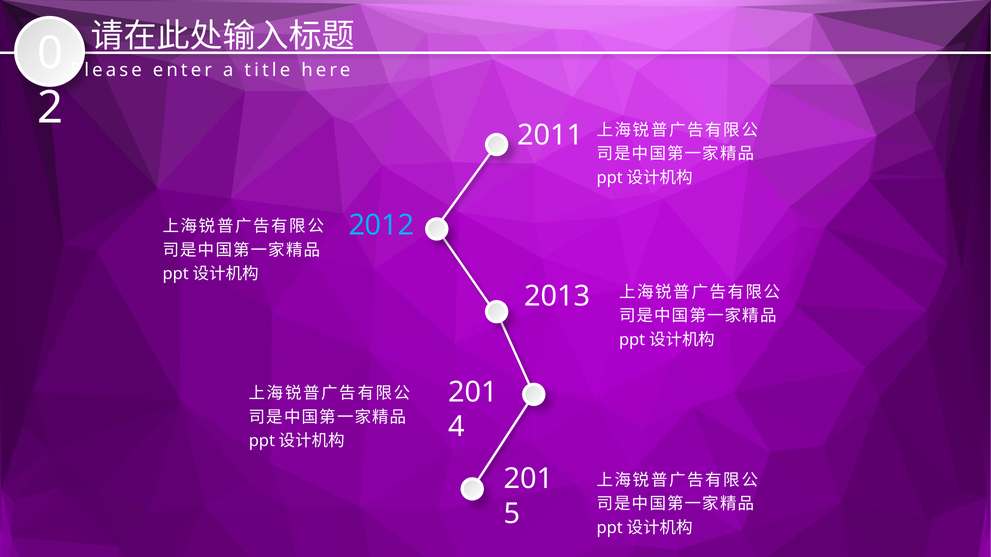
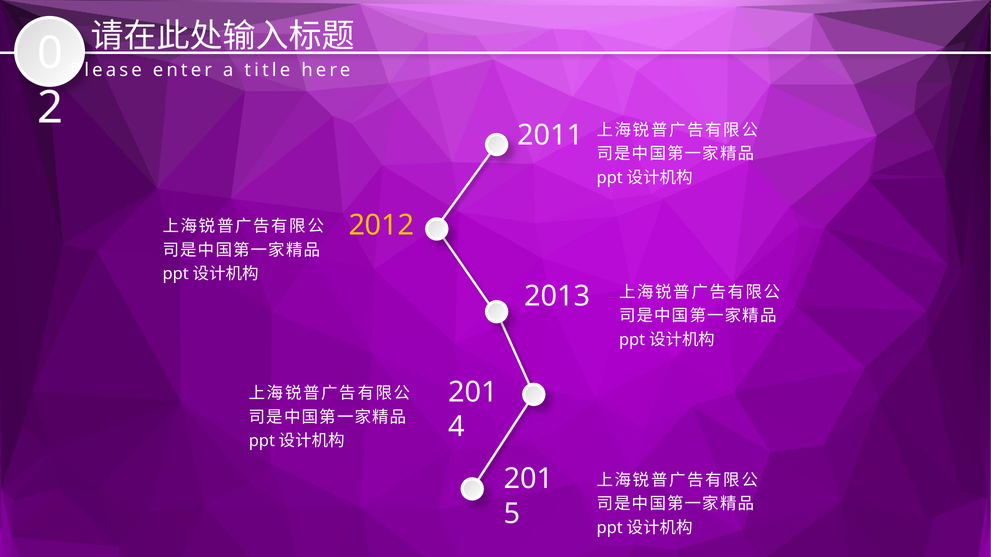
2012 colour: light blue -> yellow (382, 225)
